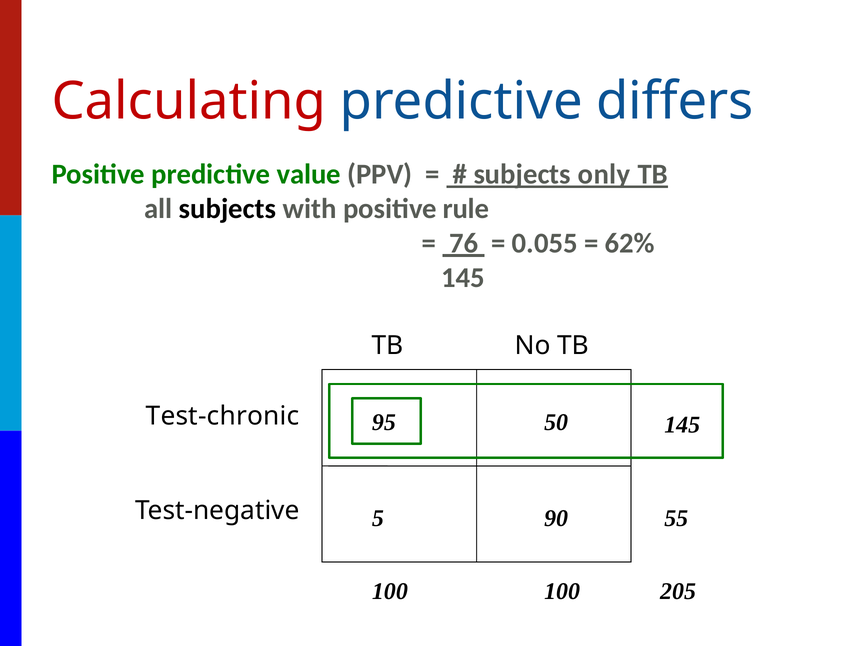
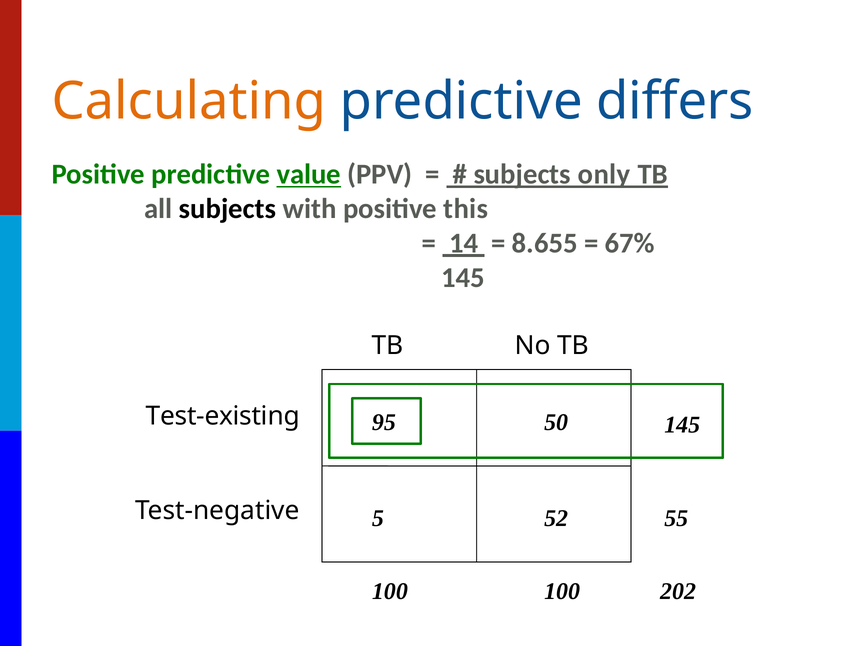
Calculating colour: red -> orange (189, 102)
value underline: none -> present (309, 174)
rule: rule -> this (466, 209)
76: 76 -> 14 (464, 243)
0.055: 0.055 -> 8.655 (545, 243)
62%: 62% -> 67% (630, 243)
Test-chronic: Test-chronic -> Test-existing (223, 416)
90: 90 -> 52 (556, 518)
205: 205 -> 202 (678, 591)
